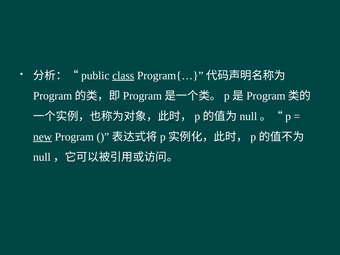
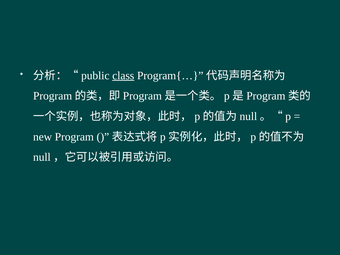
new underline: present -> none (43, 137)
